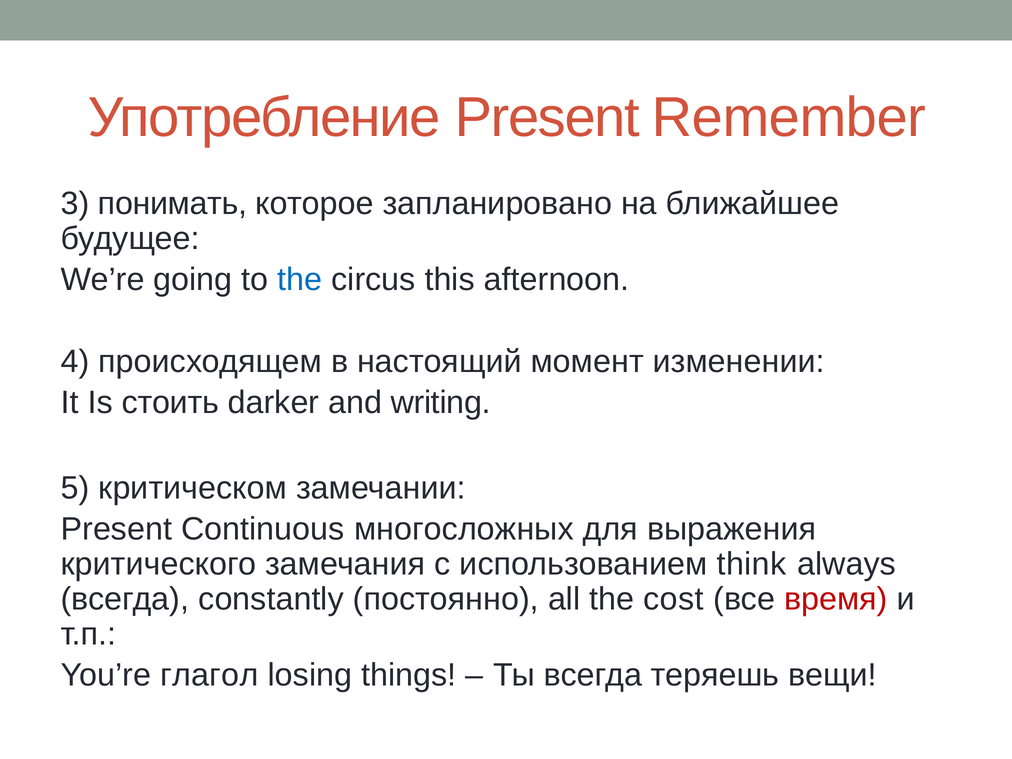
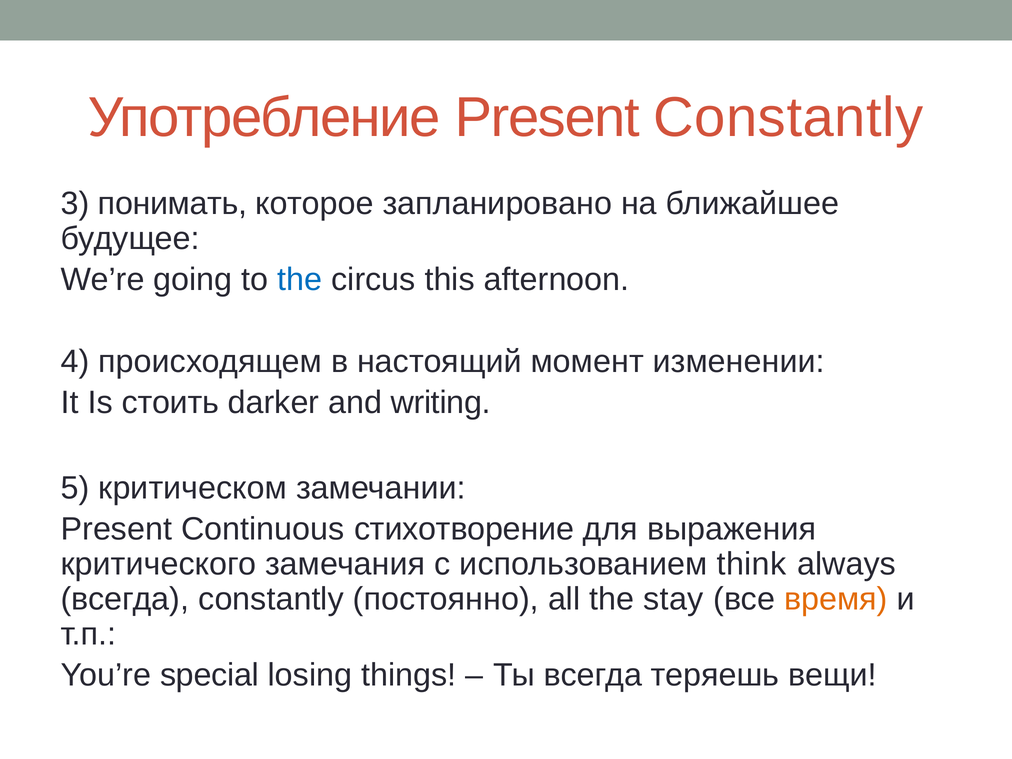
Present Remember: Remember -> Constantly (788, 118)
многосложных: многосложных -> cтихотворение (464, 529)
cost: cost -> stay (673, 599)
время colour: red -> orange (836, 599)
глагол: глагол -> special (210, 675)
